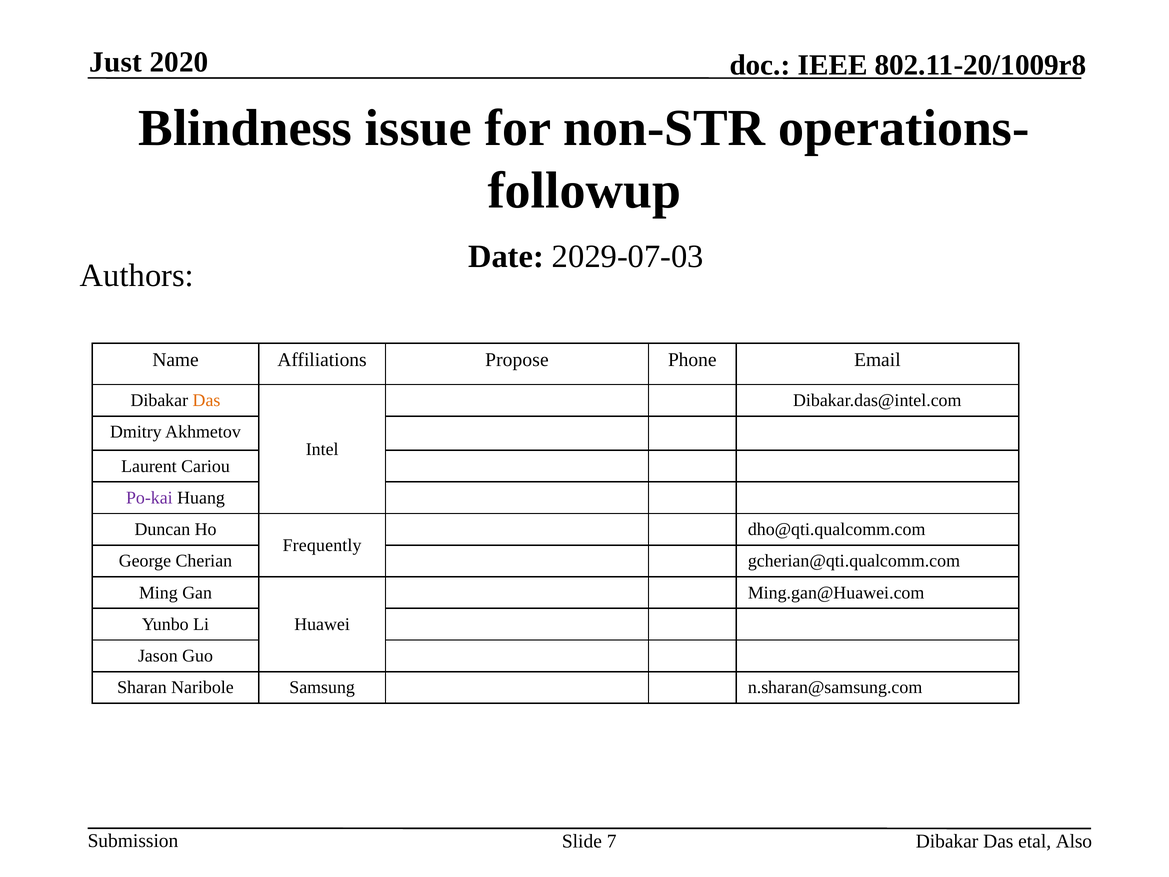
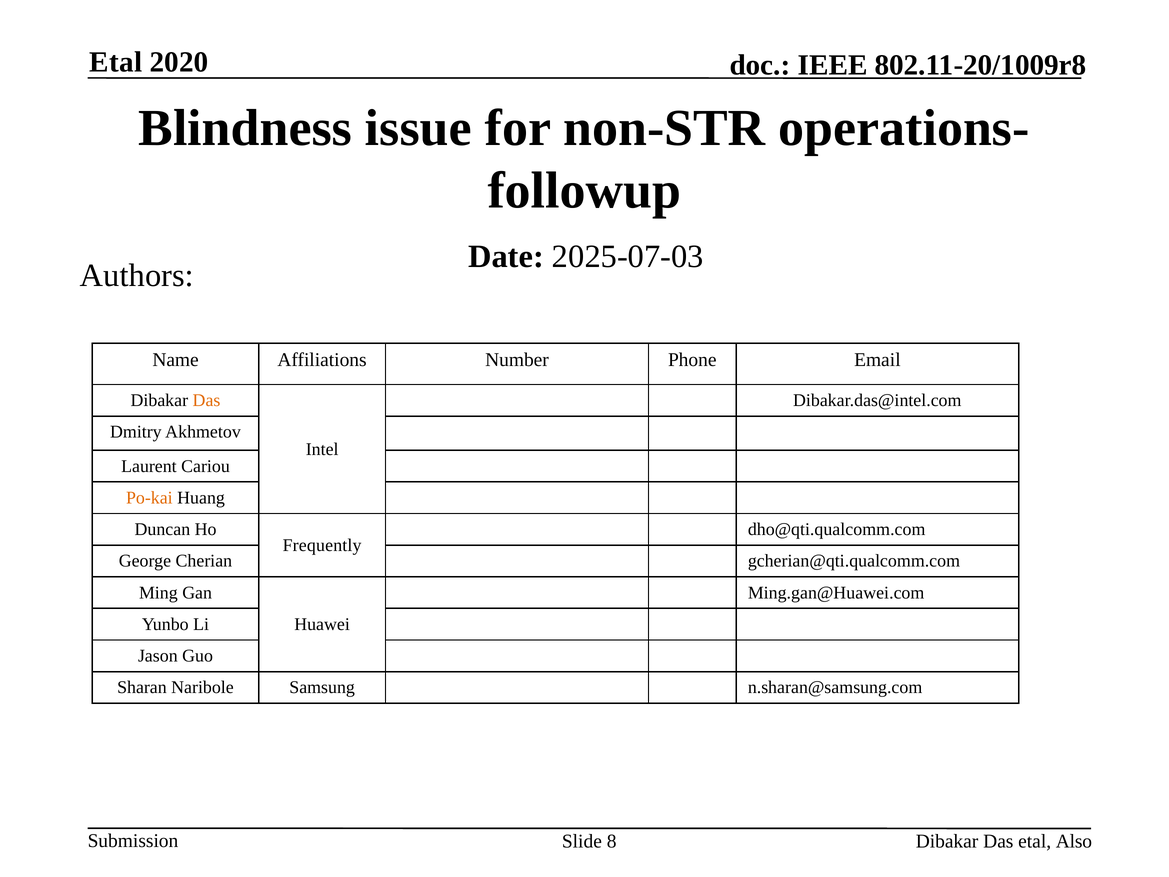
Just: Just -> Etal (116, 62)
2029-07-03: 2029-07-03 -> 2025-07-03 (628, 256)
Propose: Propose -> Number (517, 360)
Po-kai colour: purple -> orange (149, 498)
7: 7 -> 8 (612, 841)
